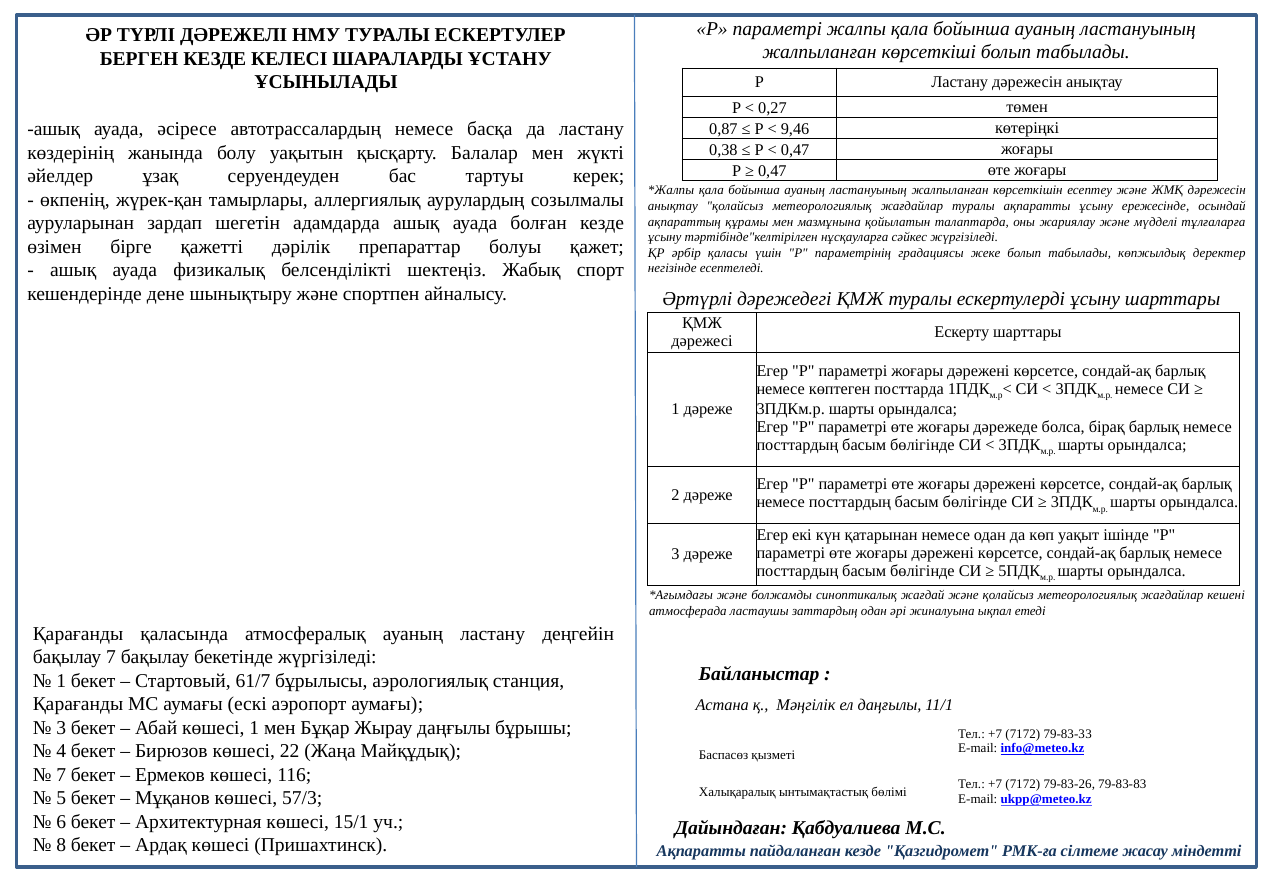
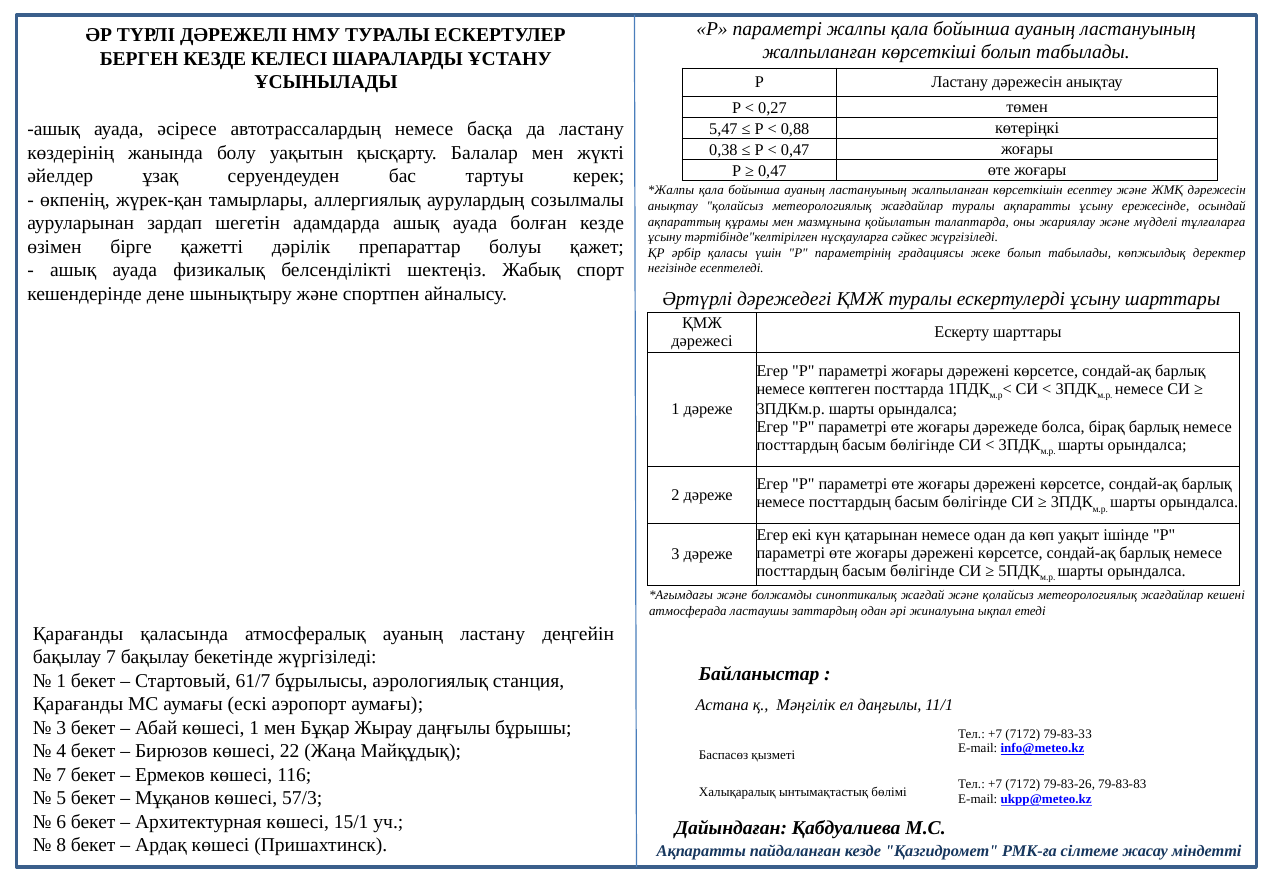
0,87: 0,87 -> 5,47 (723, 129)
9,46: 9,46 -> 0,88 (795, 129)
